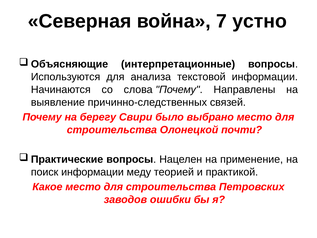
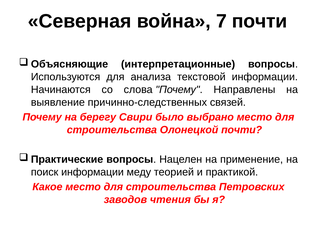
7 устно: устно -> почти (260, 21)
ошибки: ошибки -> чтения (170, 199)
